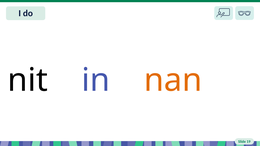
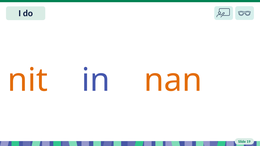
nit colour: black -> orange (28, 80)
